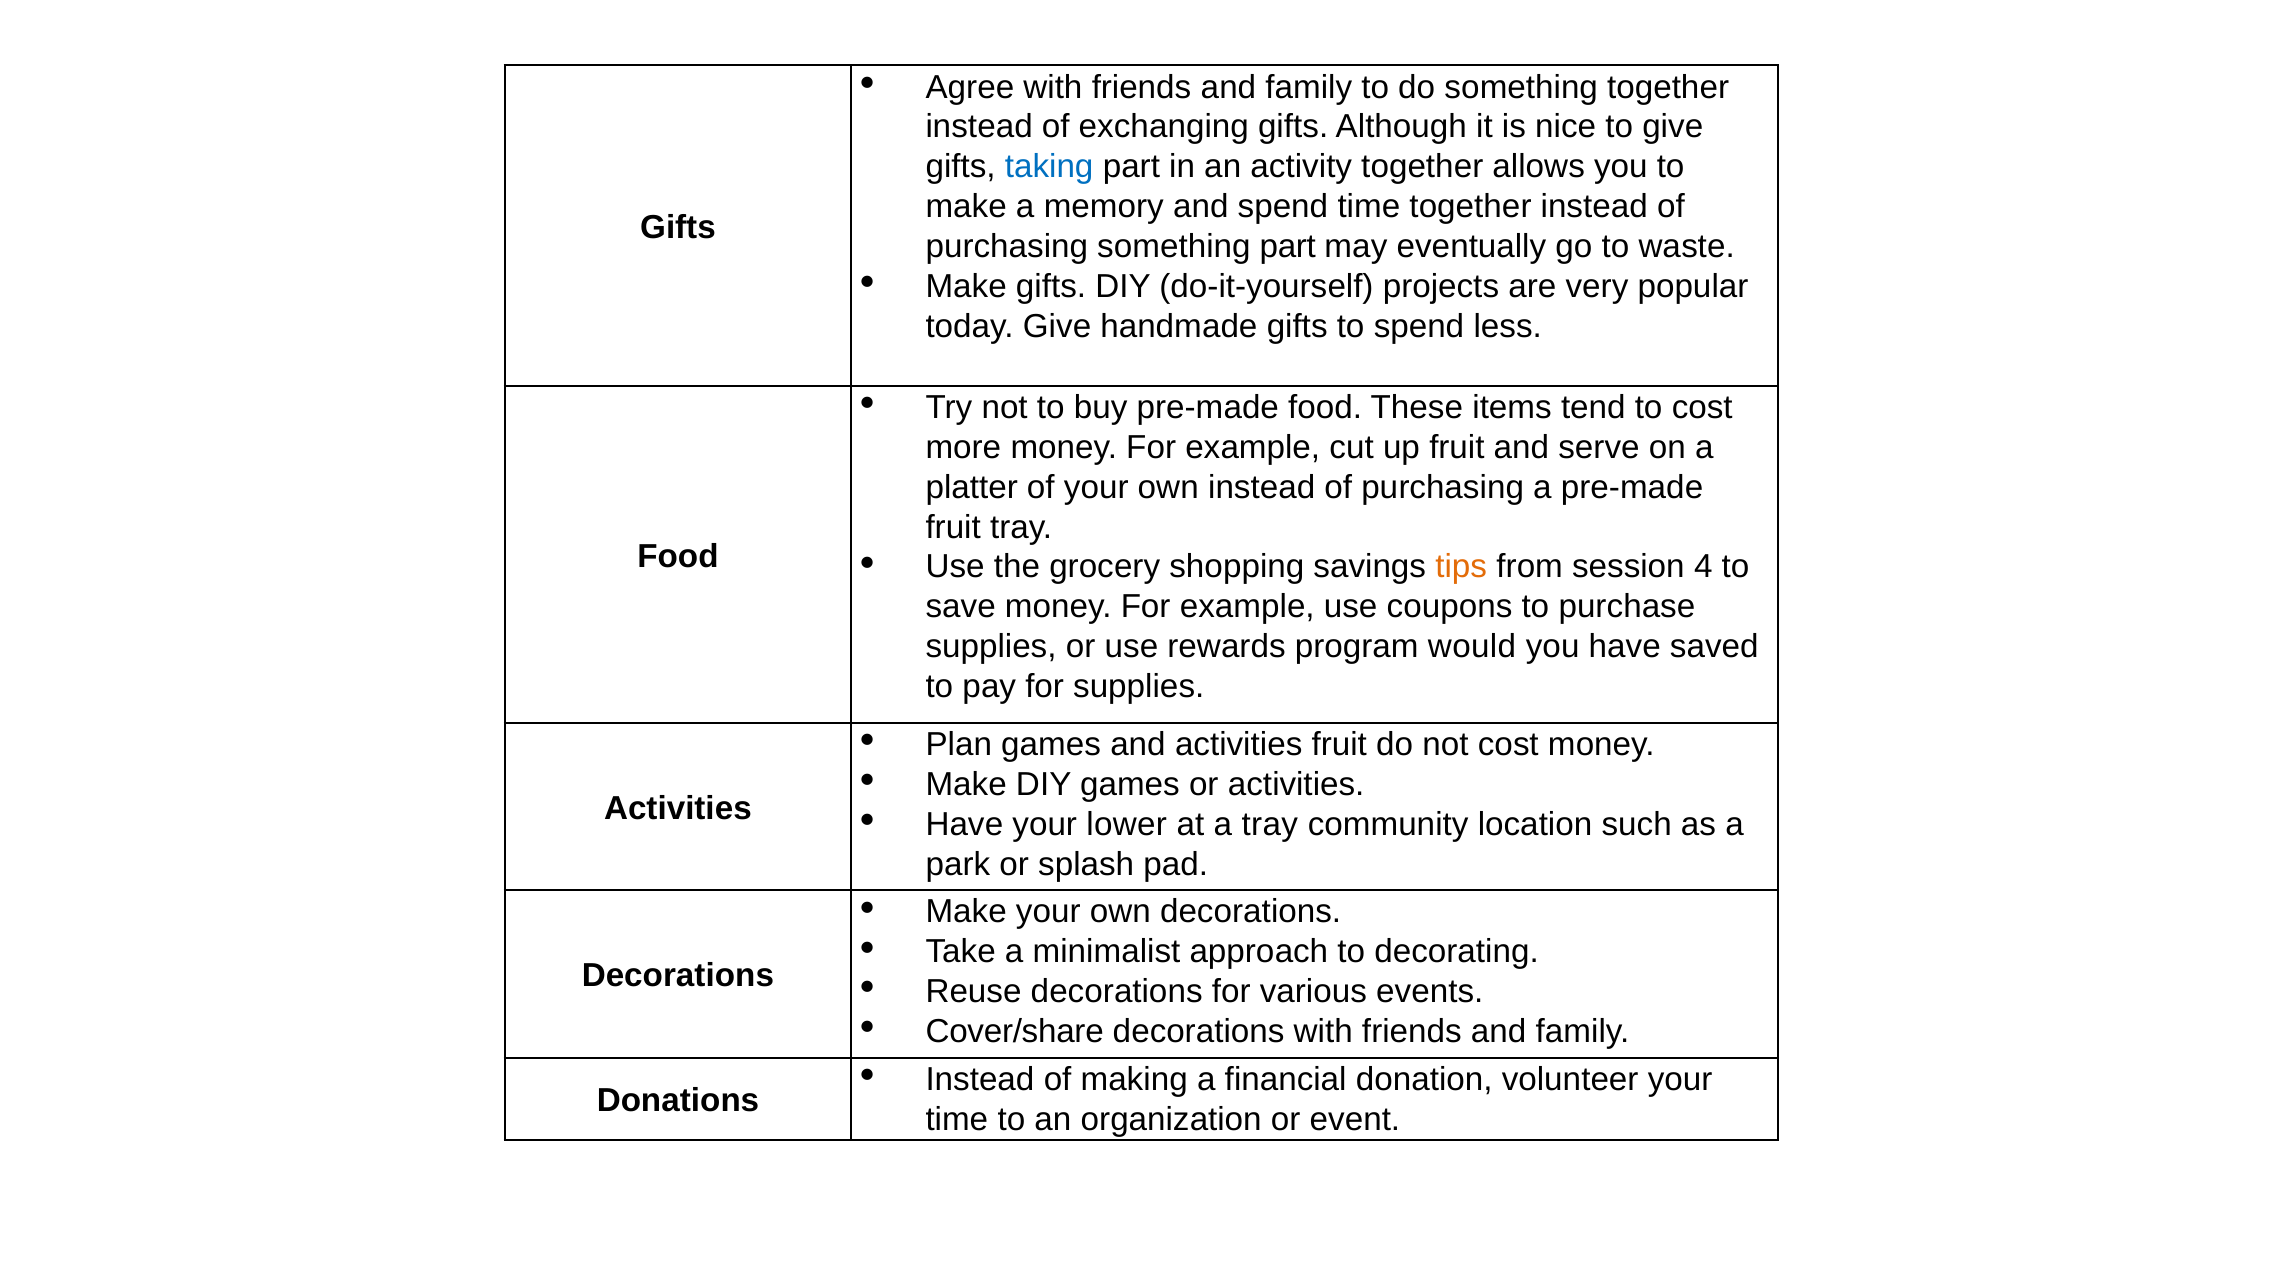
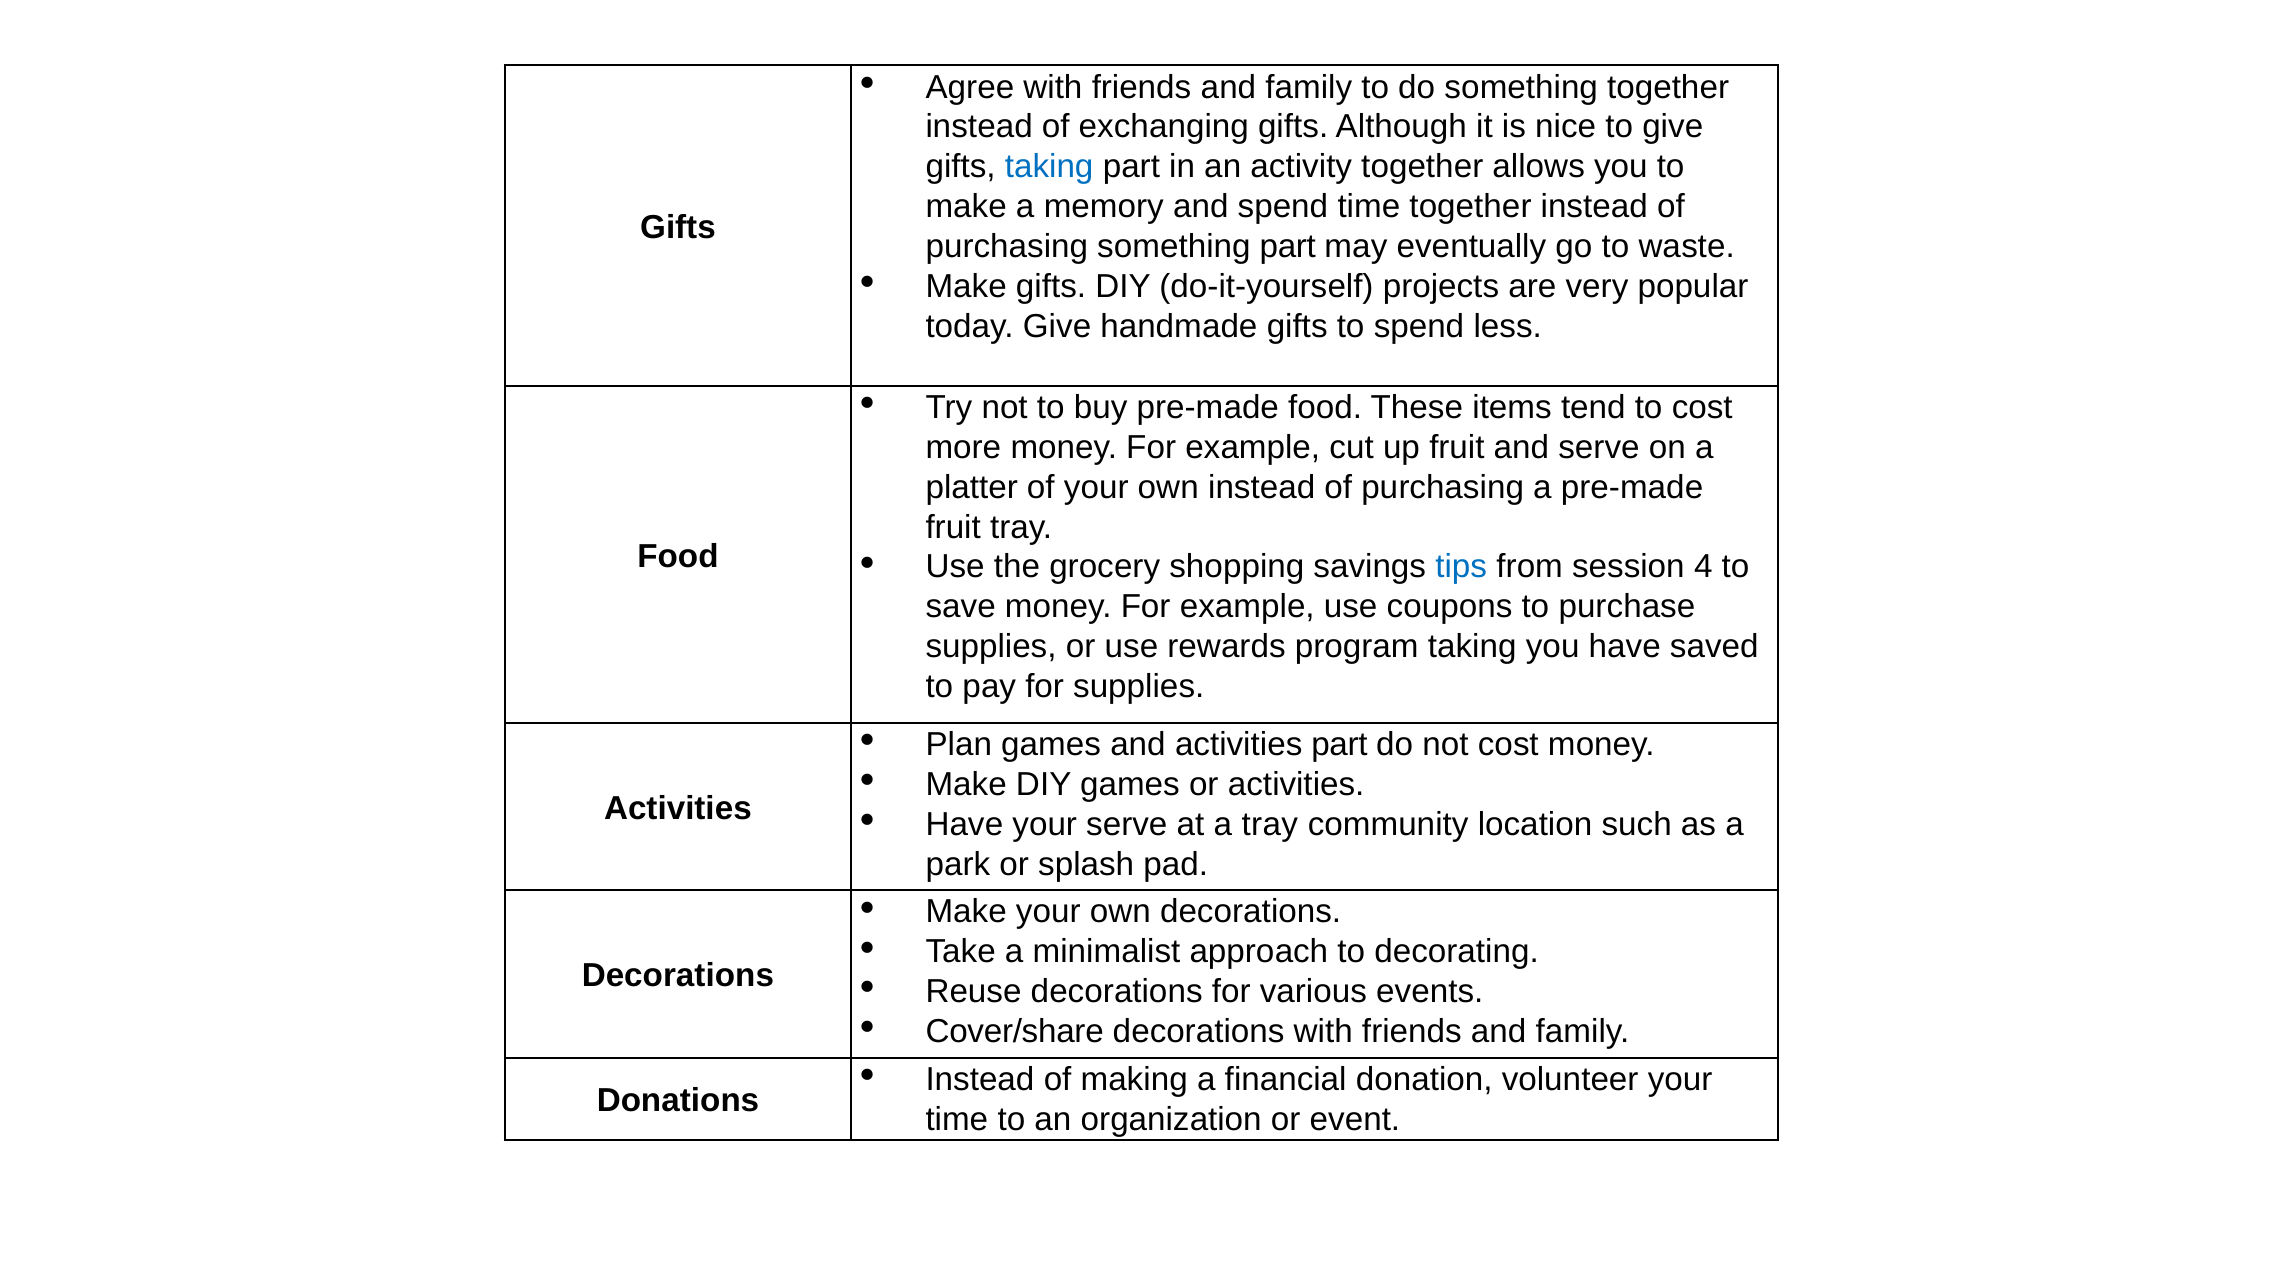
tips colour: orange -> blue (1461, 567)
program would: would -> taking (1472, 647)
activities fruit: fruit -> part (1339, 745)
your lower: lower -> serve (1127, 824)
